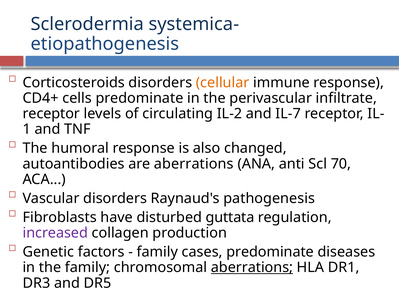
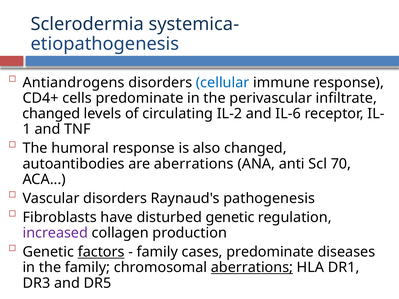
Corticosteroids: Corticosteroids -> Antiandrogens (74, 83)
cellular colour: orange -> blue (223, 83)
receptor: receptor -> changed (51, 114)
IL-7: IL-7 -> IL-6 (288, 114)
disturbed guttata: guttata -> genetic (230, 218)
factors underline: none -> present (101, 252)
